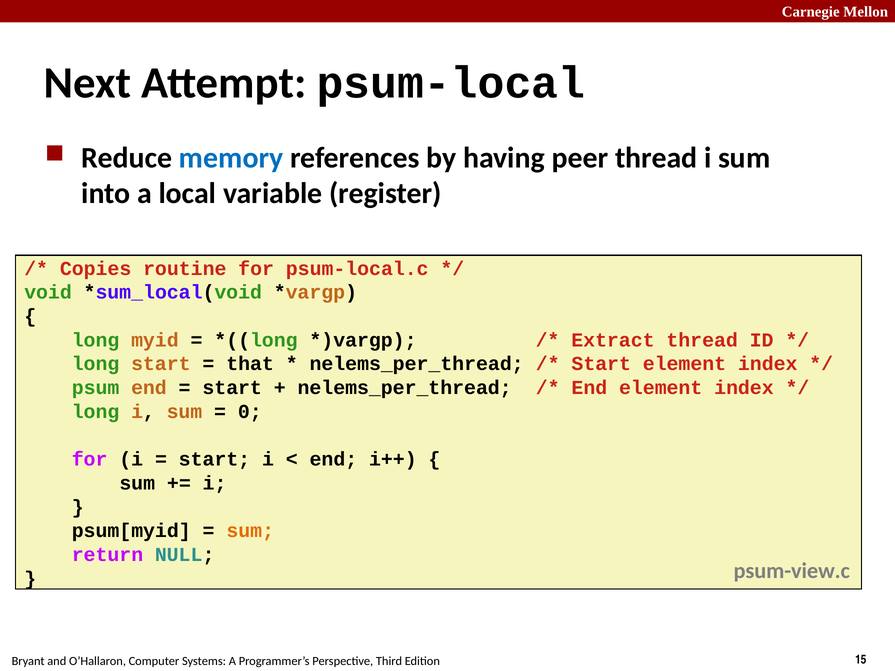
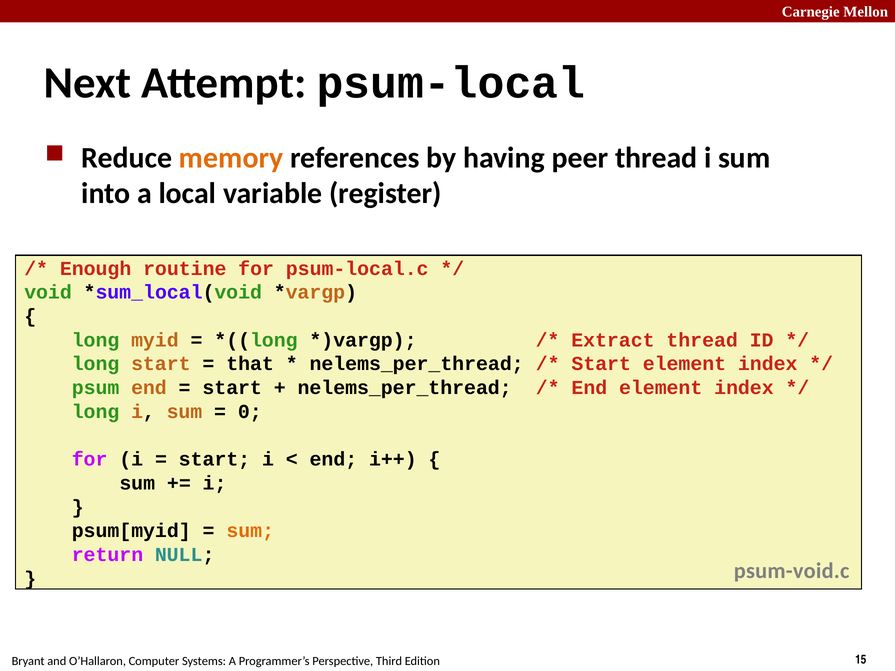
memory colour: blue -> orange (231, 158)
Copies: Copies -> Enough (96, 269)
psum-view.c: psum-view.c -> psum-void.c (792, 571)
